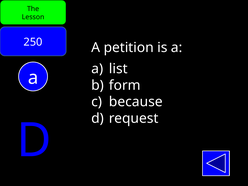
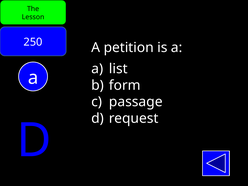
because: because -> passage (136, 102)
